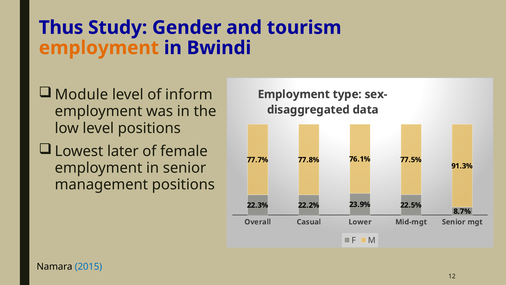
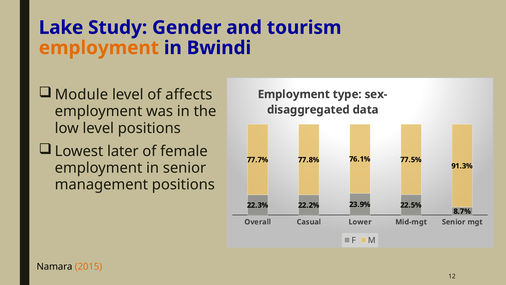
Thus: Thus -> Lake (61, 28)
inform: inform -> affects (189, 95)
2015 colour: blue -> orange (89, 266)
